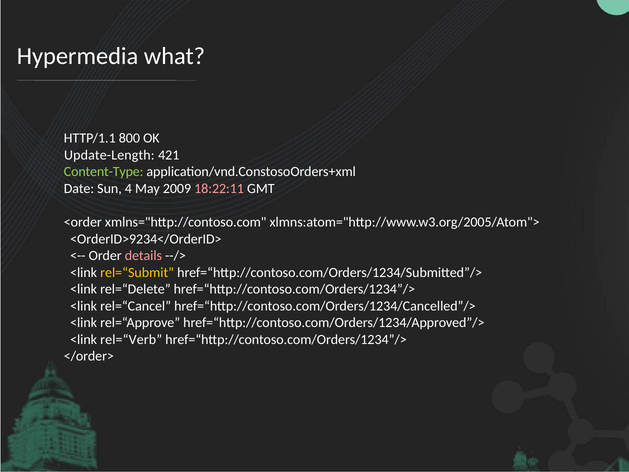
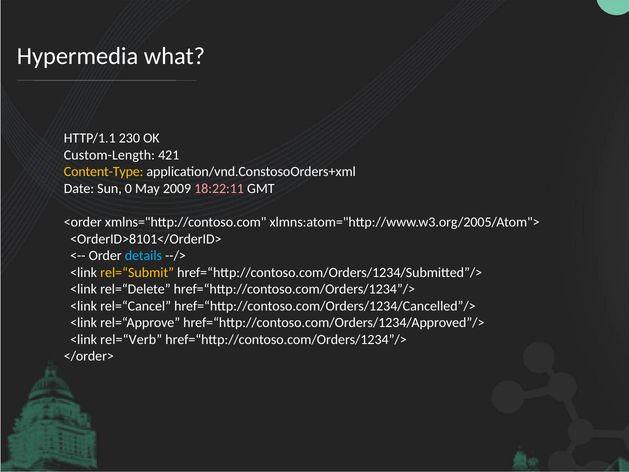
800: 800 -> 230 (129, 138)
Update-Length: Update-Length -> Custom-Length (109, 155)
Content-Type colour: light green -> yellow (104, 172)
4: 4 -> 0 (128, 189)
<OrderID>9234</OrderID>: <OrderID>9234</OrderID> -> <OrderID>8101</OrderID> (146, 239)
details colour: pink -> light blue (143, 256)
